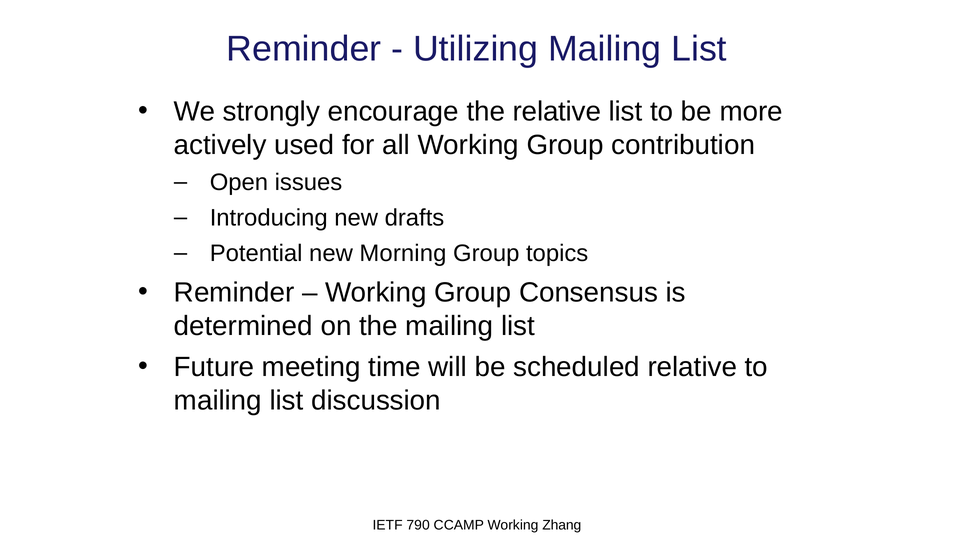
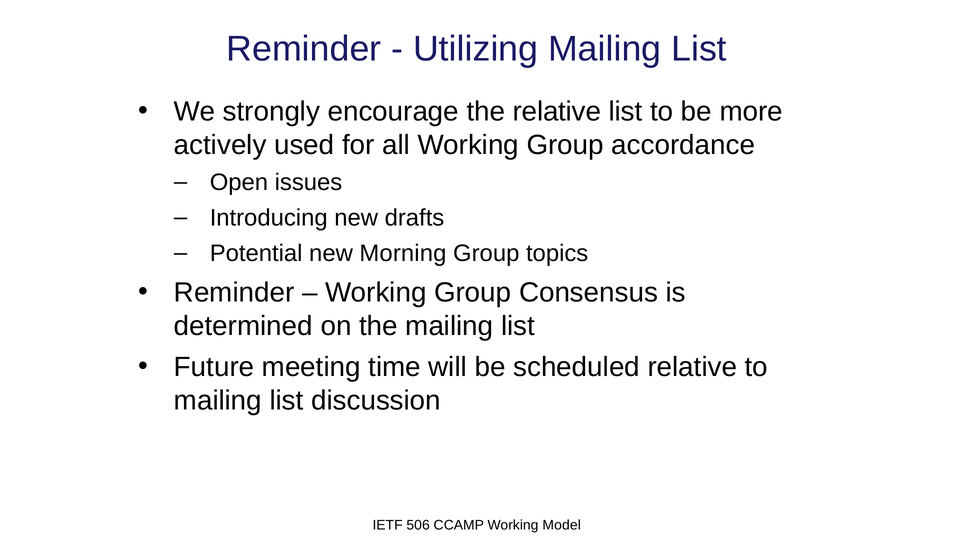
contribution: contribution -> accordance (683, 145)
790: 790 -> 506 (418, 526)
Zhang: Zhang -> Model (562, 526)
